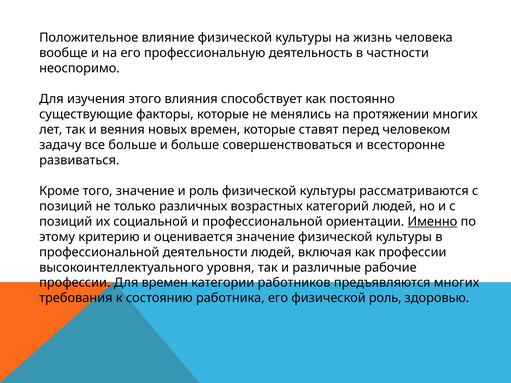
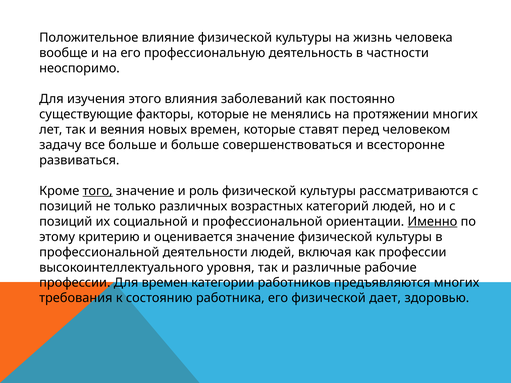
способствует: способствует -> заболеваний (262, 99)
того underline: none -> present (98, 191)
физической роль: роль -> дает (385, 298)
